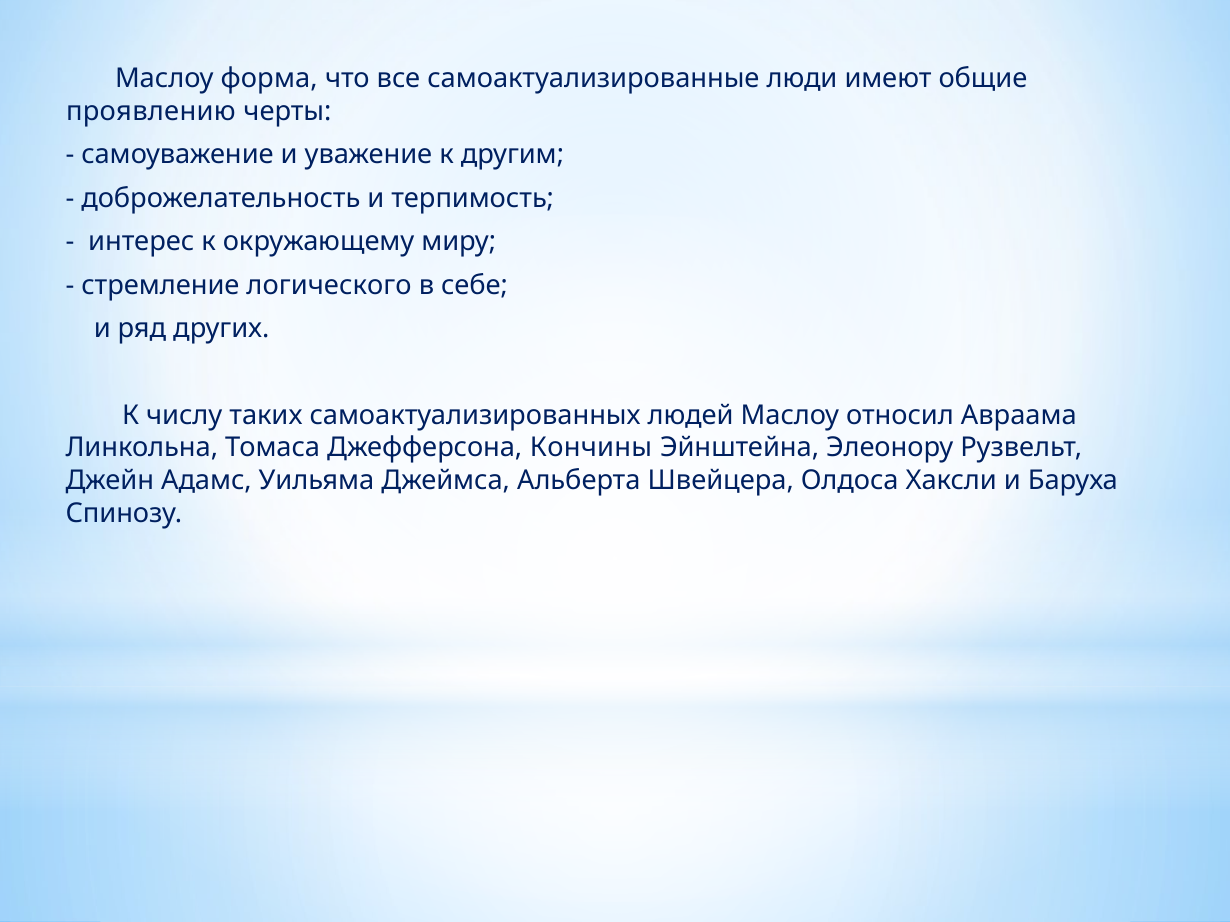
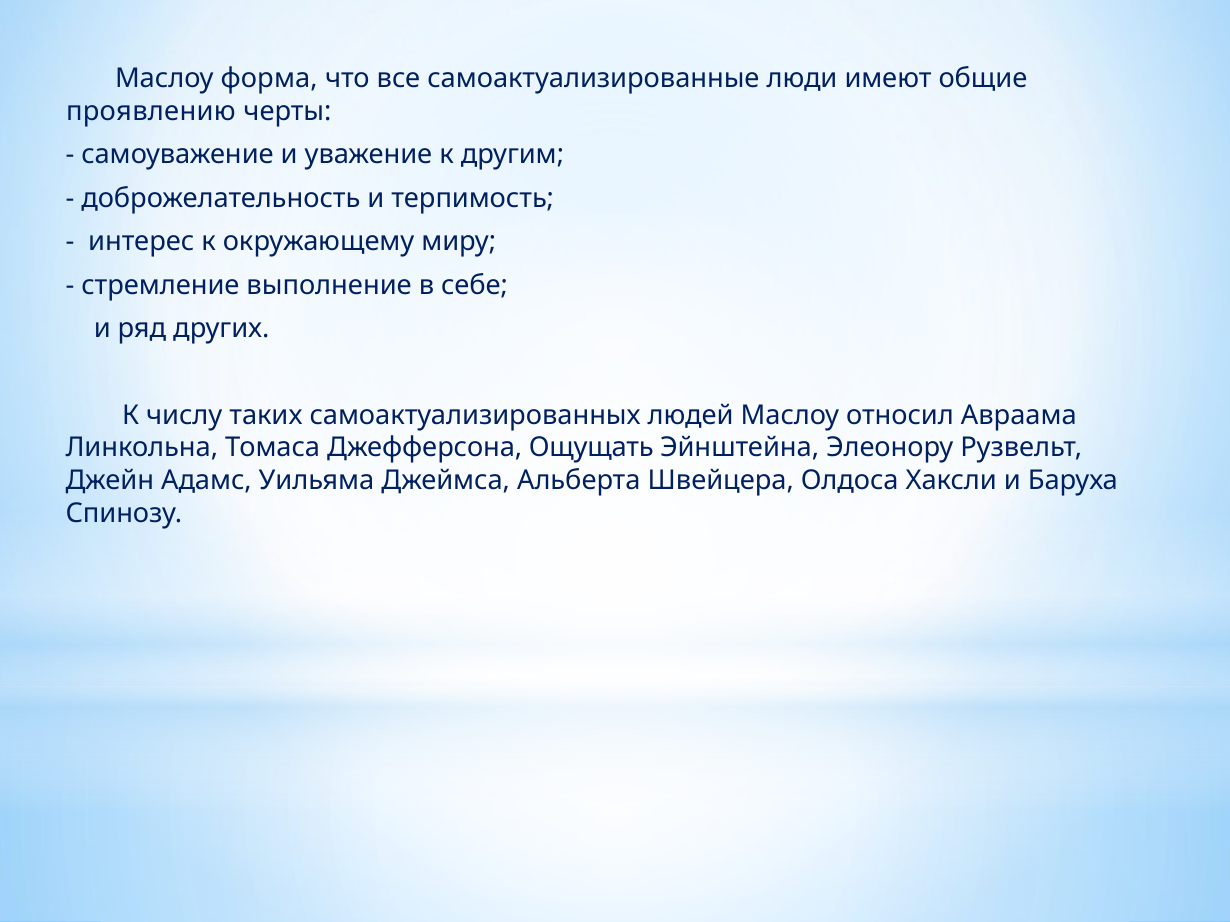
логического: логического -> выполнение (329, 285)
Кончины: Кончины -> Ощущать (591, 448)
